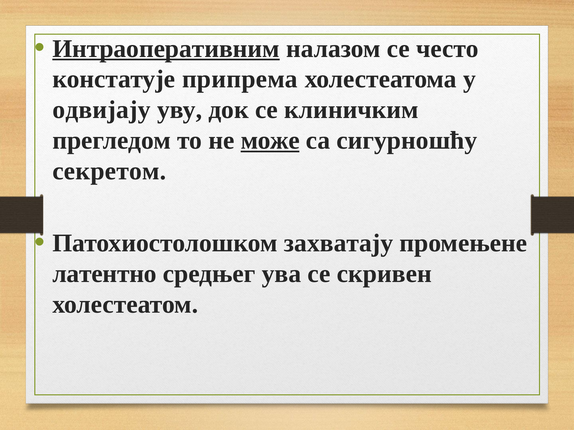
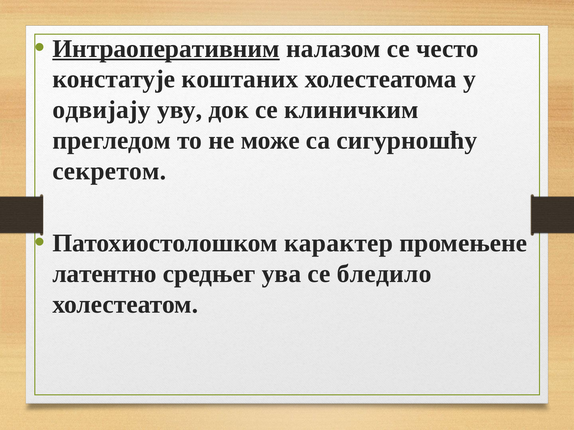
припрема: припрема -> коштаних (240, 79)
може underline: present -> none (270, 141)
захватају: захватају -> карактер (338, 243)
скривен: скривен -> бледило (384, 274)
